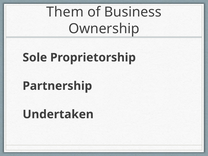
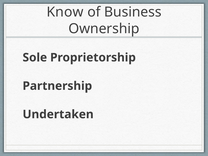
Them: Them -> Know (65, 12)
